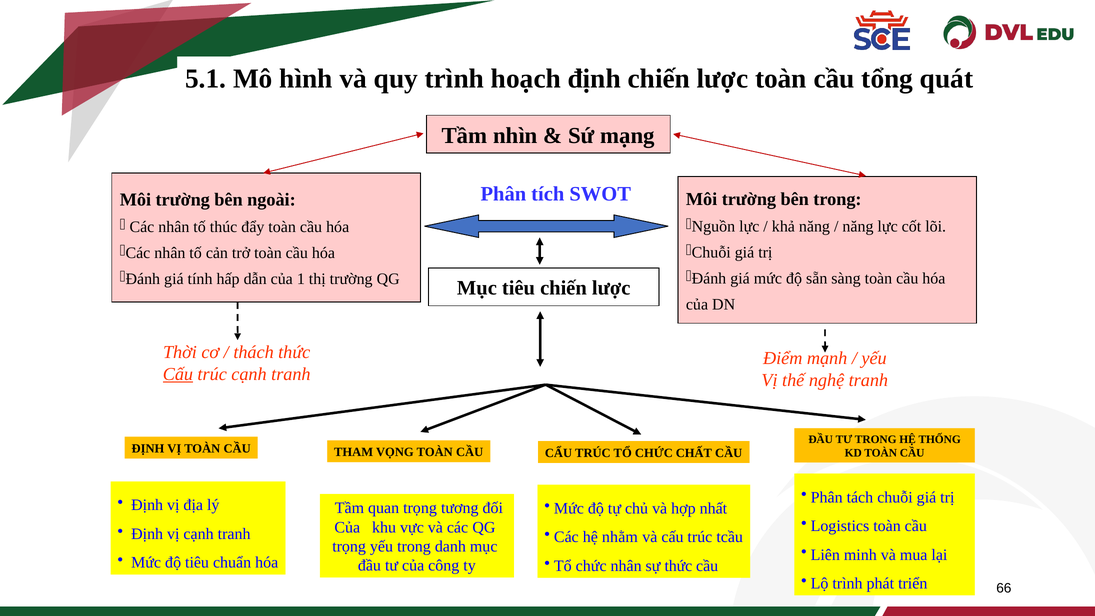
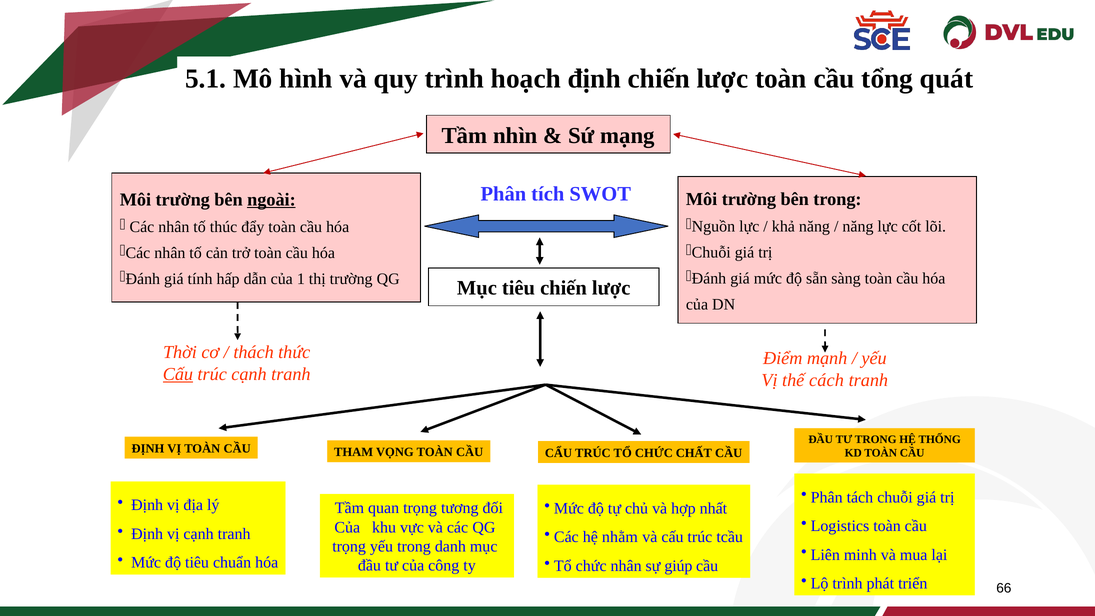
ngoài underline: none -> present (271, 200)
nghệ: nghệ -> cách (826, 380)
sự thức: thức -> giúp (678, 566)
